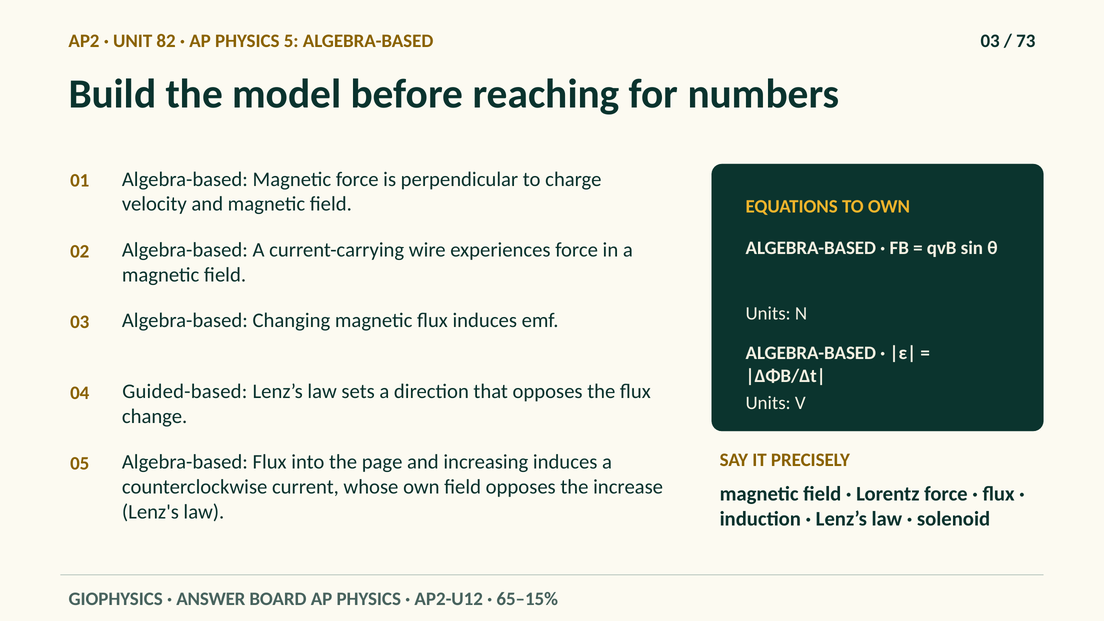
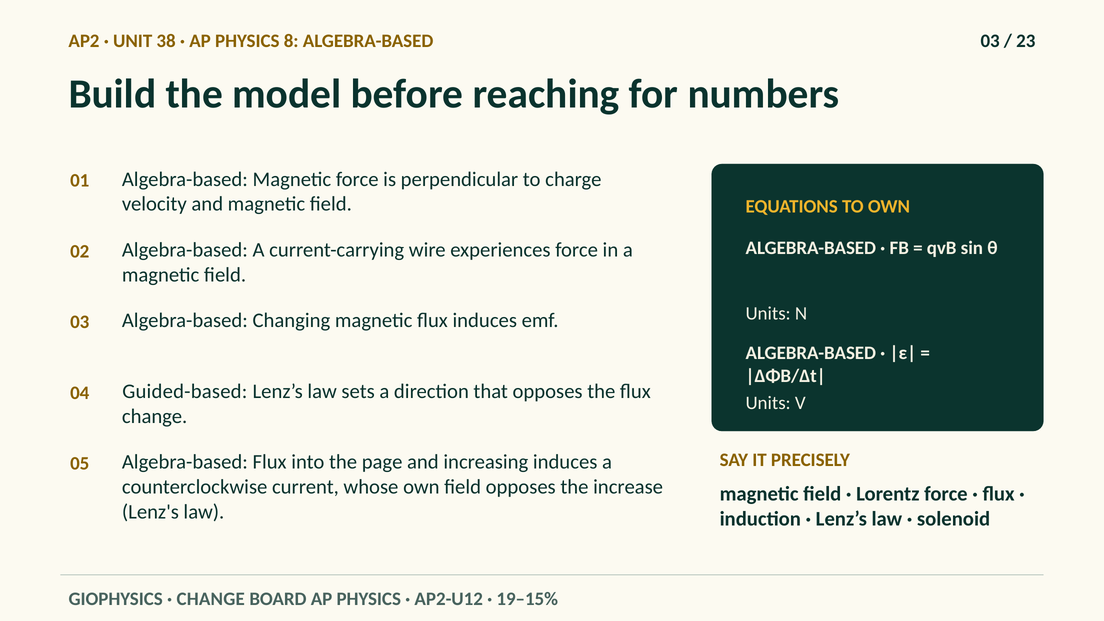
82: 82 -> 38 (166, 41)
5: 5 -> 8 (291, 41)
73: 73 -> 23 (1026, 41)
ANSWER: ANSWER -> CHANGE (211, 599)
65–15%: 65–15% -> 19–15% (527, 599)
